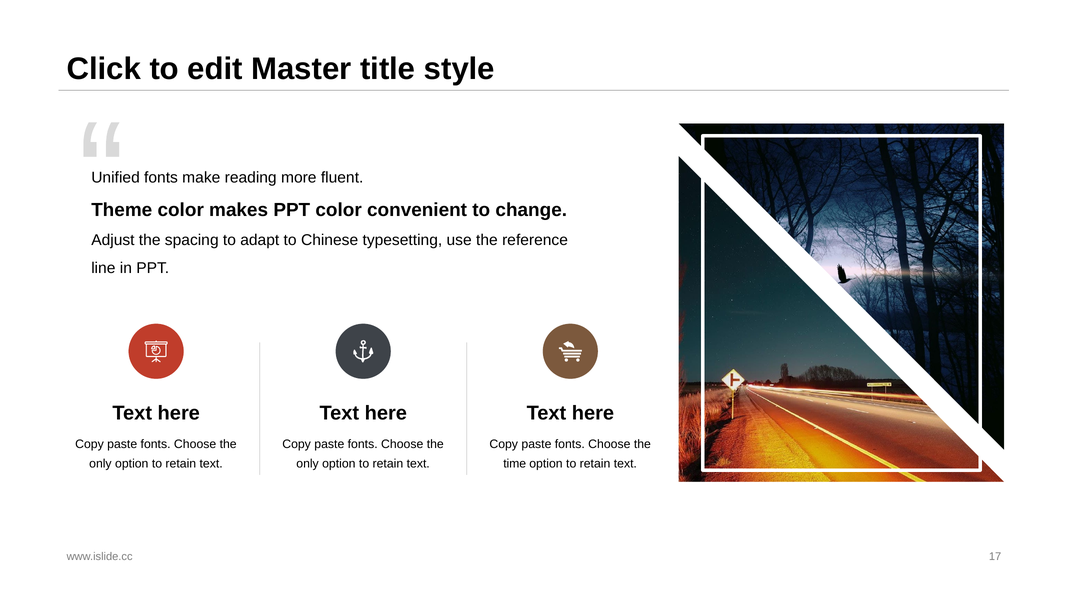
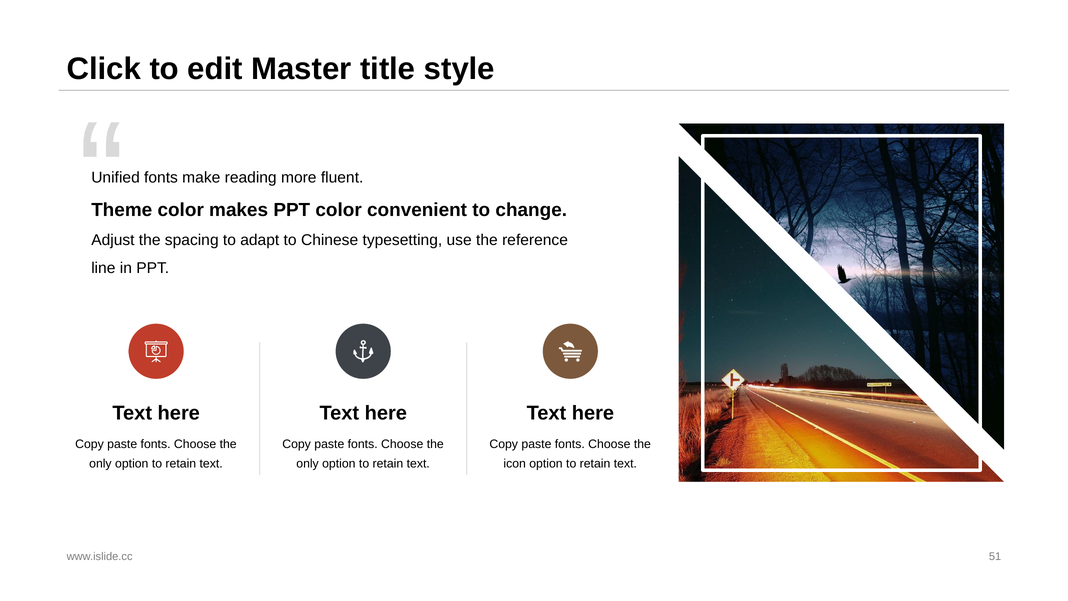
time: time -> icon (515, 463)
17: 17 -> 51 (995, 556)
